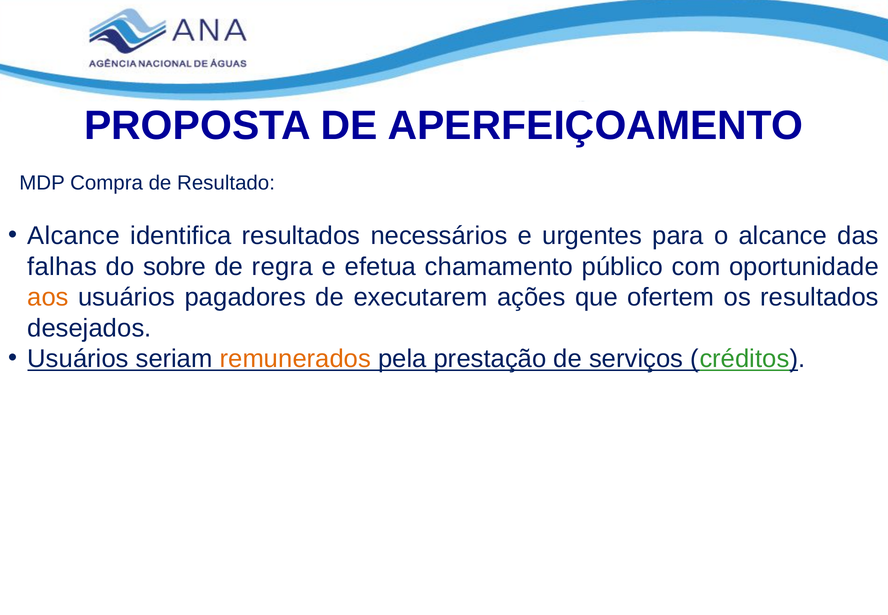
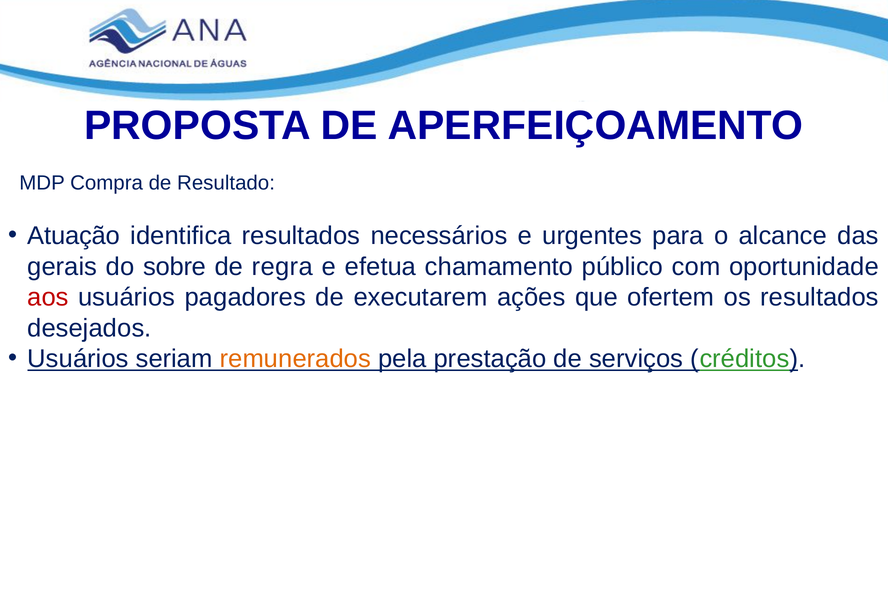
Alcance: Alcance -> Atuação (74, 236)
falhas: falhas -> gerais (62, 266)
aos colour: orange -> red (48, 297)
